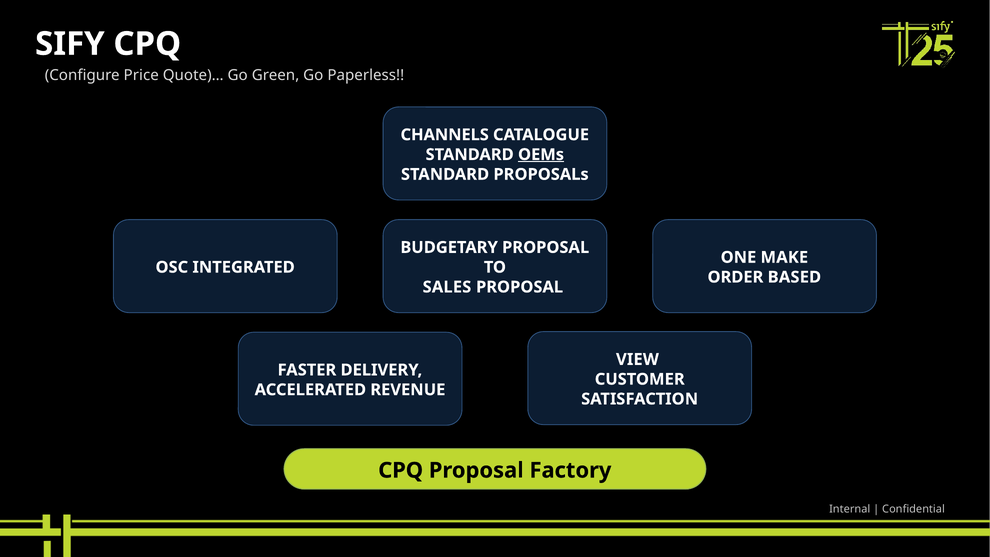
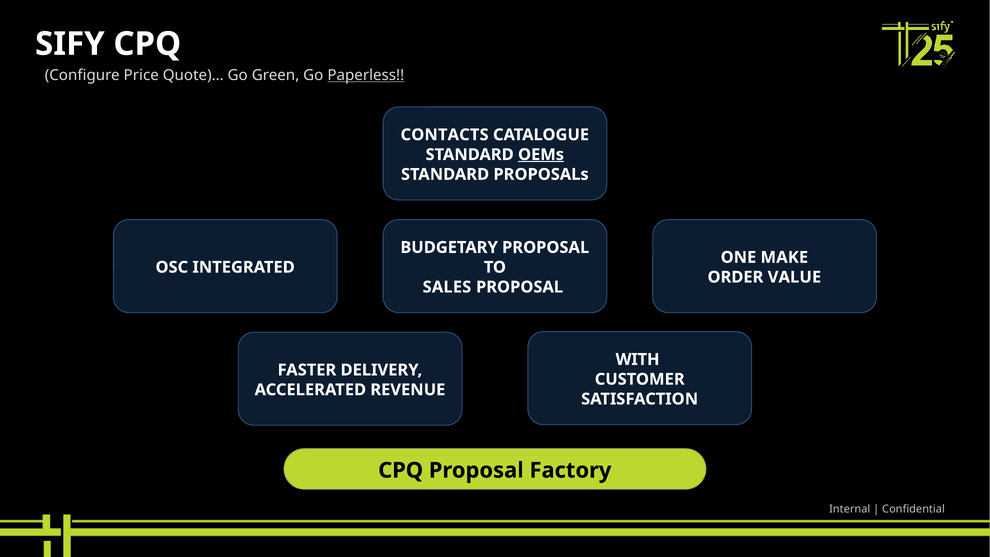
Paperless underline: none -> present (366, 75)
CHANNELS: CHANNELS -> CONTACTS (445, 135)
BASED: BASED -> VALUE (794, 277)
VIEW: VIEW -> WITH (638, 359)
